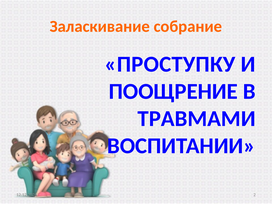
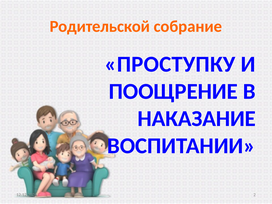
Заласкивание: Заласкивание -> Родительской (100, 26)
ТРАВМАМИ: ТРАВМАМИ -> НАКАЗАНИЕ (197, 119)
